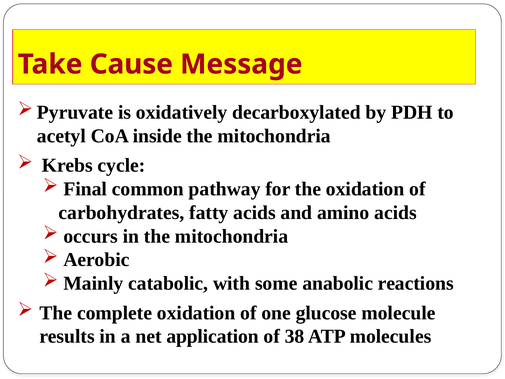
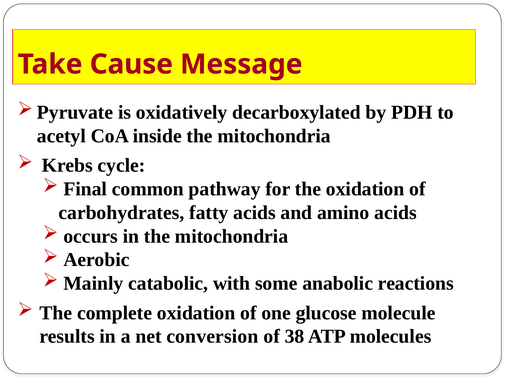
application: application -> conversion (212, 336)
